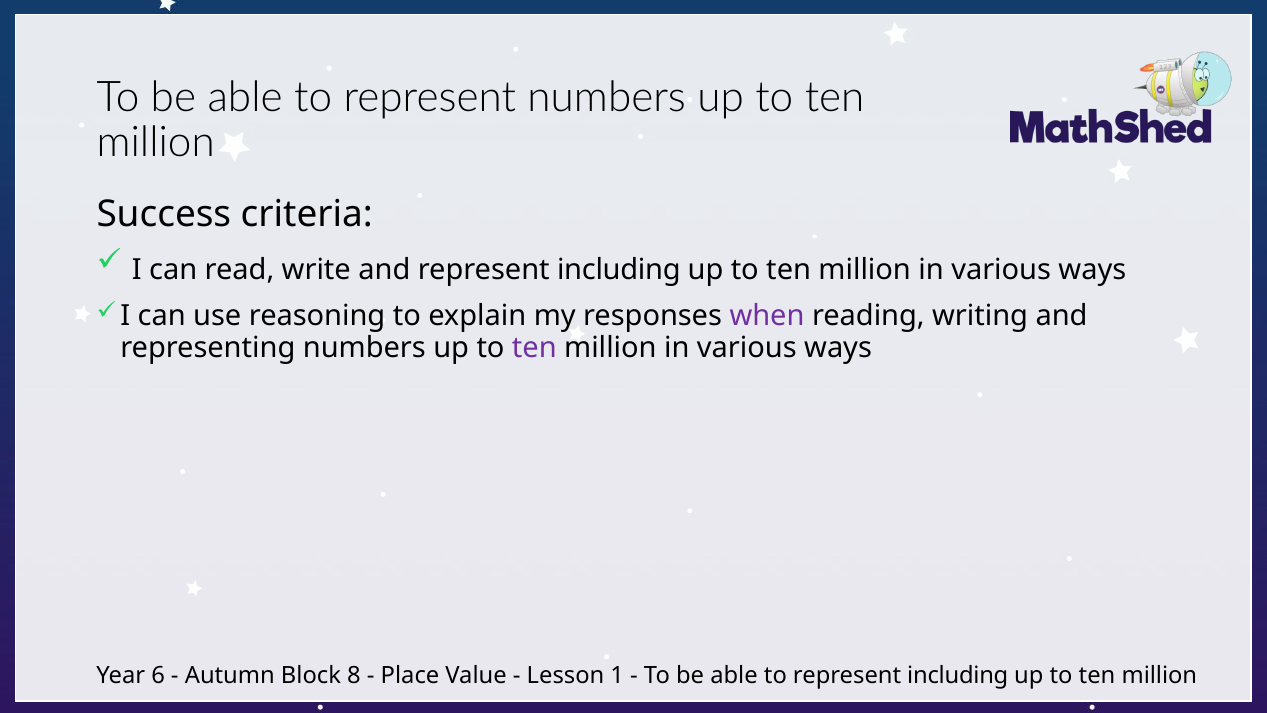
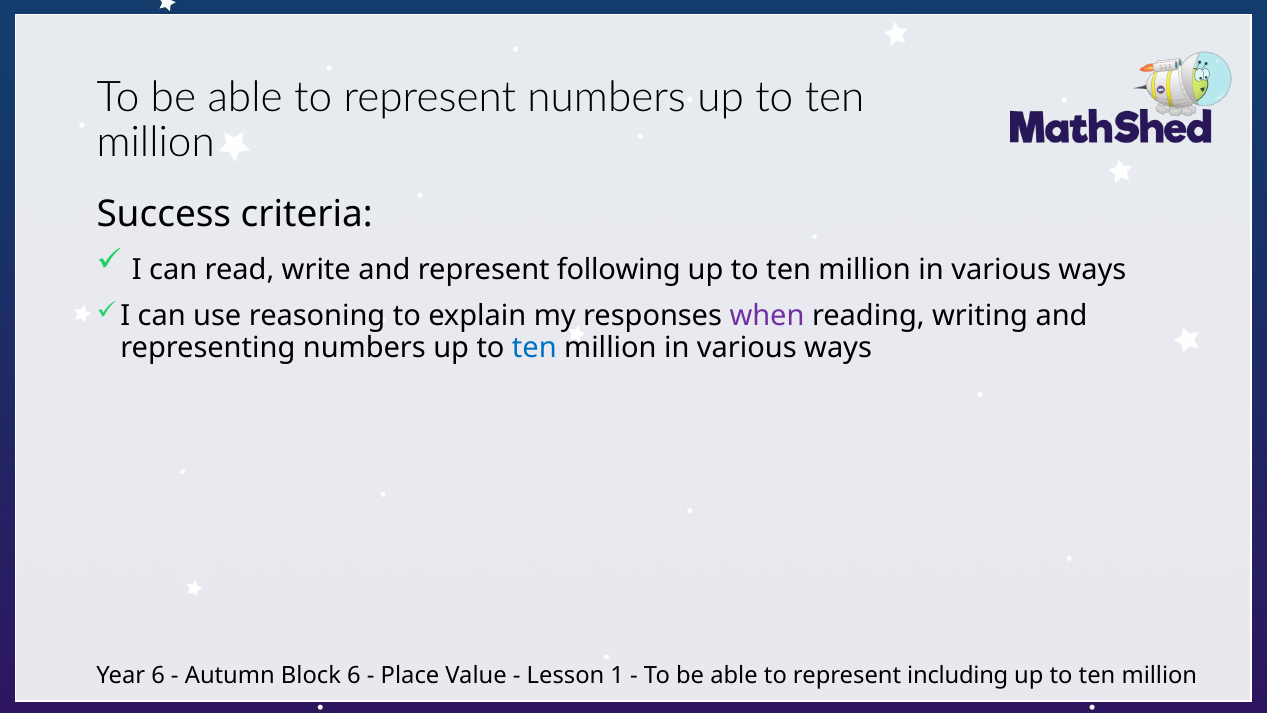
and represent including: including -> following (619, 270)
ten colour: purple -> blue (534, 348)
Block 8: 8 -> 6 (354, 675)
